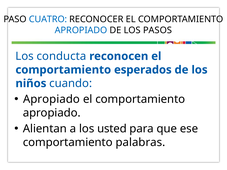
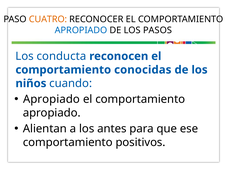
CUATRO colour: blue -> orange (48, 19)
esperados: esperados -> conocidas (143, 70)
usted: usted -> antes (112, 129)
palabras: palabras -> positivos (140, 143)
